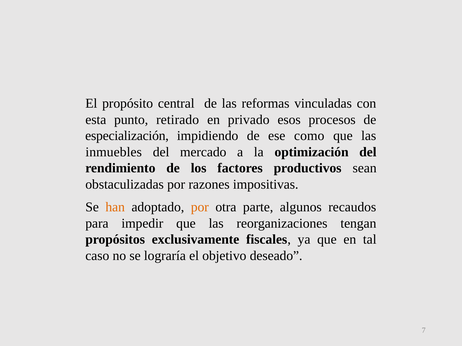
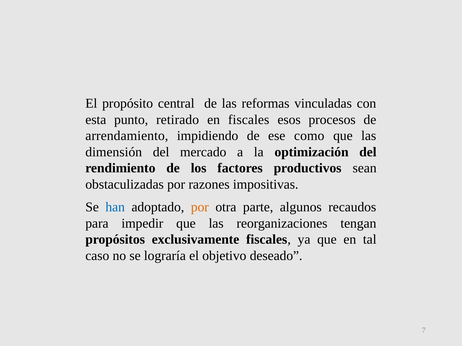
en privado: privado -> fiscales (249, 120)
especialización: especialización -> arrendamiento (127, 136)
inmuebles: inmuebles -> dimensión (114, 152)
han colour: orange -> blue (115, 207)
